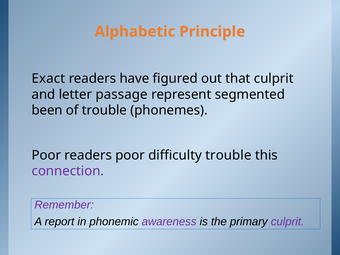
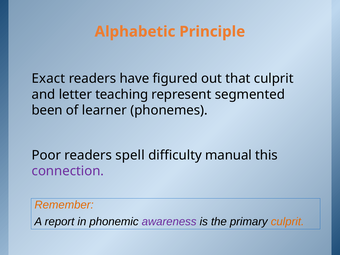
passage: passage -> teaching (122, 94)
of trouble: trouble -> learner (104, 110)
readers poor: poor -> spell (130, 155)
difficulty trouble: trouble -> manual (228, 155)
Remember colour: purple -> orange (64, 205)
culprit colour: purple -> orange (287, 222)
